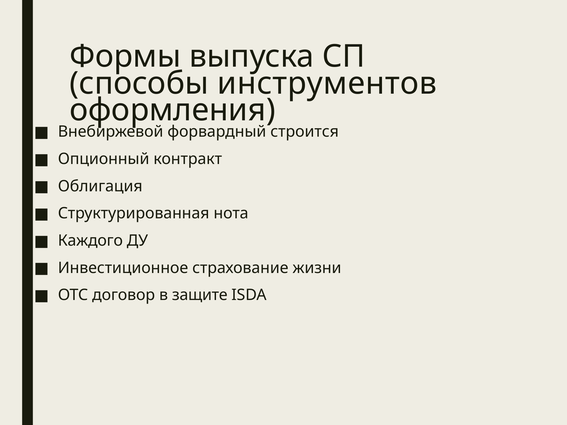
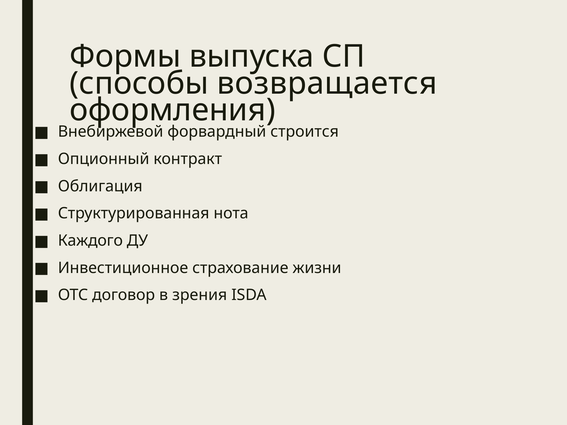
инструментов: инструментов -> возвращается (327, 83)
защите: защите -> зрения (200, 295)
